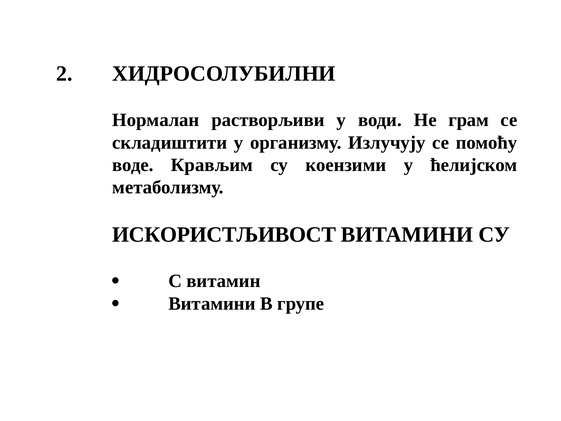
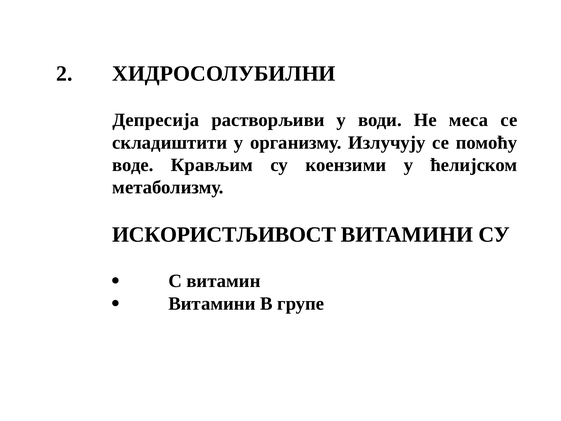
Нормалан: Нормалан -> Депресија (156, 120)
грам: грам -> меса (468, 120)
